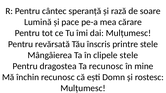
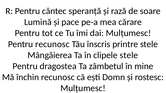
Pentru revărsată: revărsată -> recunosc (52, 44)
Ta recunosc: recunosc -> zâmbetul (106, 66)
